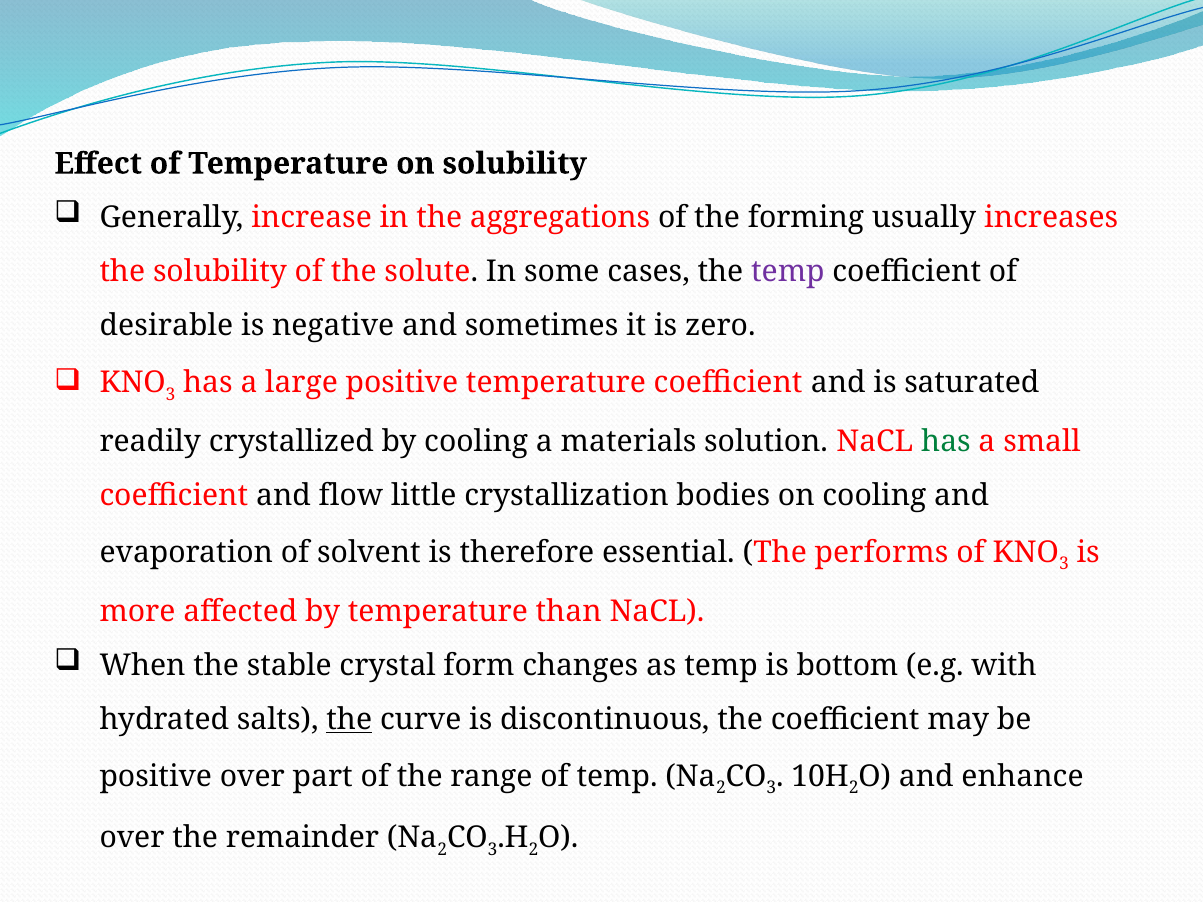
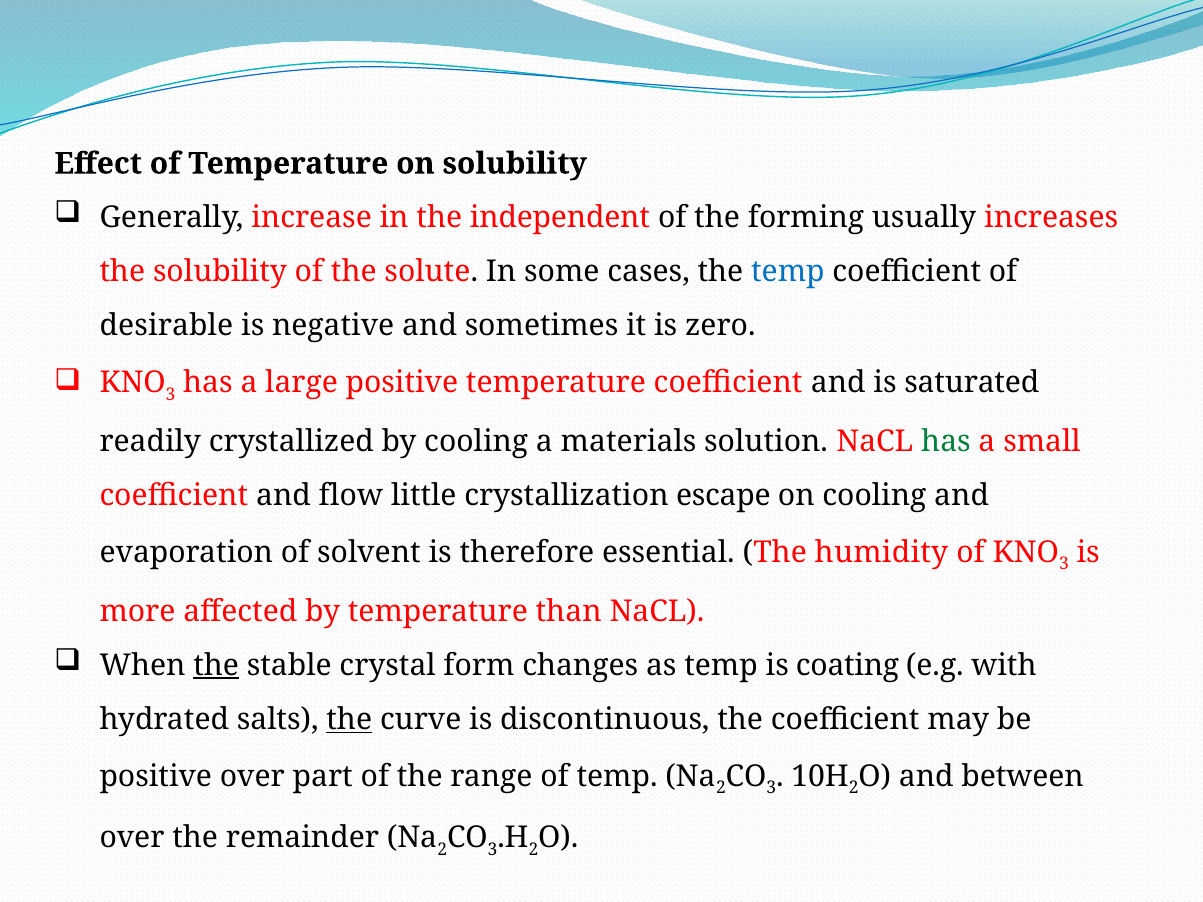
aggregations: aggregations -> independent (560, 218)
temp colour: purple -> blue (788, 272)
bodies: bodies -> escape (723, 496)
performs: performs -> humidity (881, 552)
the underline: none -> present (216, 666)
bottom: bottom -> coating (848, 666)
enhance: enhance -> between (1023, 776)
